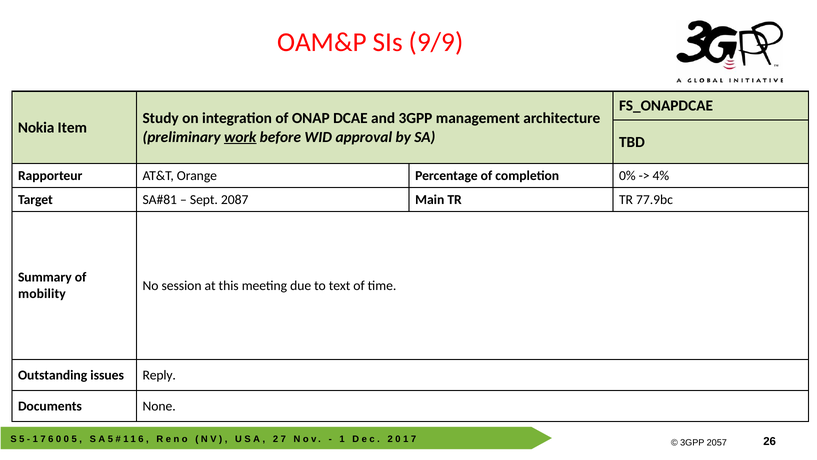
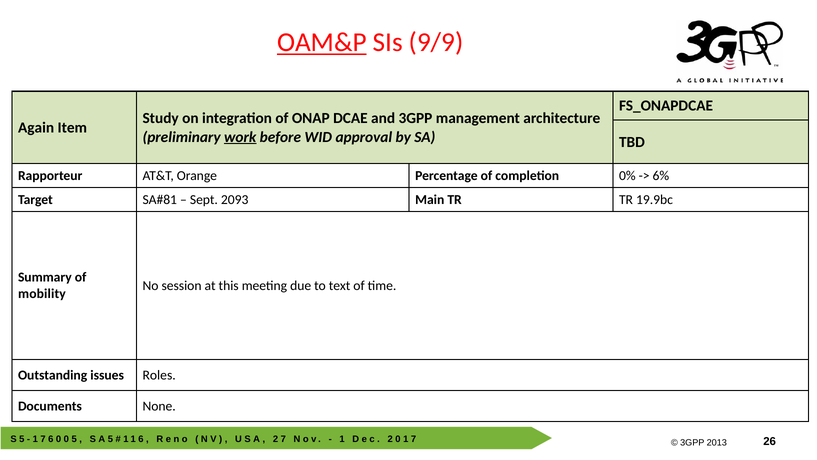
OAM&P underline: none -> present (322, 42)
Nokia: Nokia -> Again (36, 128)
4%: 4% -> 6% (661, 176)
2087: 2087 -> 2093 (235, 200)
77.9bc: 77.9bc -> 19.9bc (654, 200)
Reply: Reply -> Roles (159, 375)
2057: 2057 -> 2013 (717, 442)
